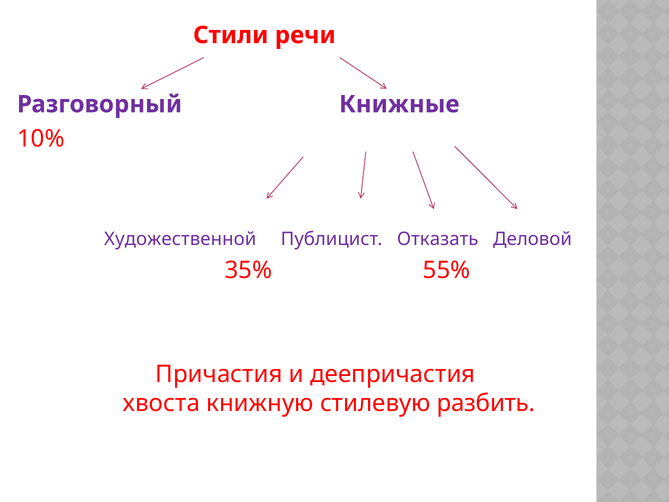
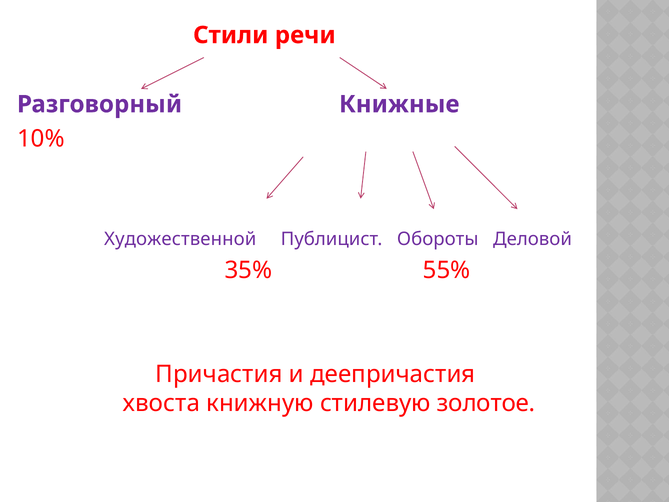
Отказать: Отказать -> Обороты (438, 239)
разбить: разбить -> золотое (486, 403)
